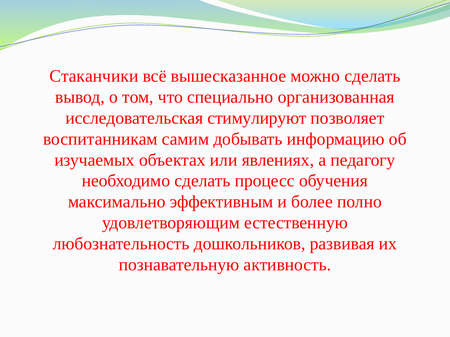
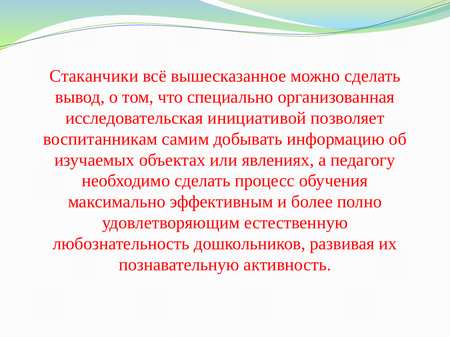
стимулируют: стимулируют -> инициативой (257, 118)
